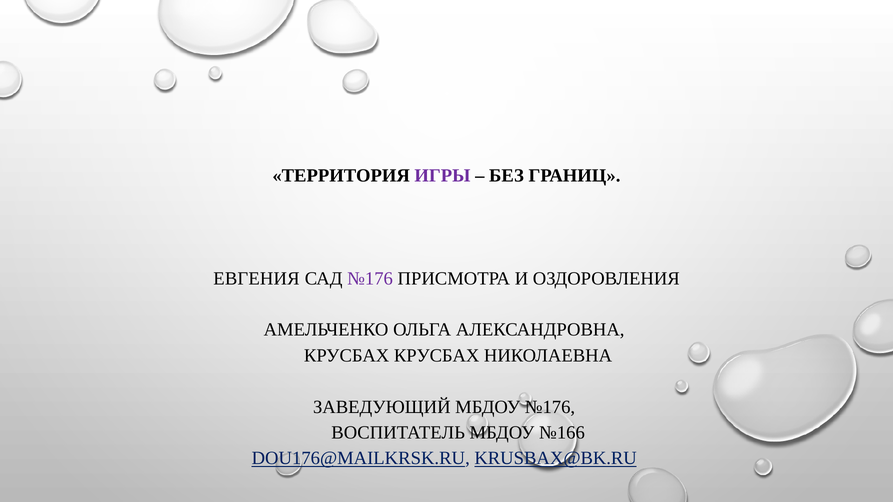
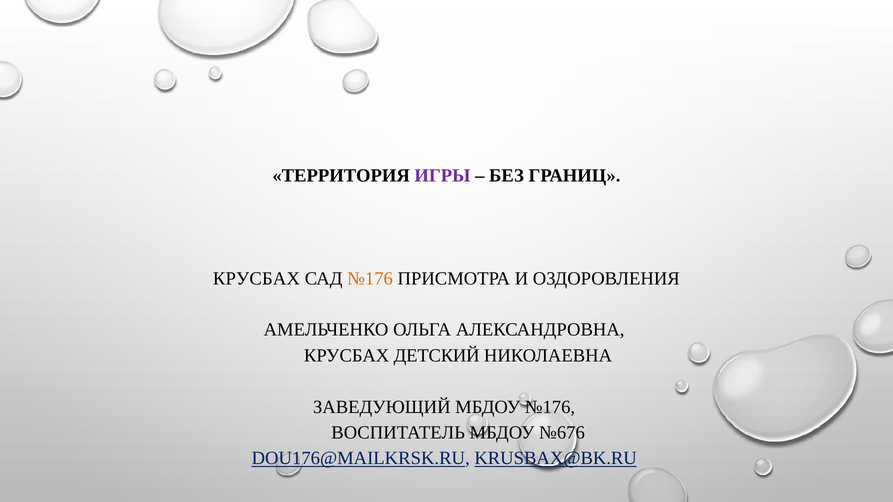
ЕВГЕНИЯ: ЕВГЕНИЯ -> КРУСБАХ (256, 279)
№176 colour: purple -> orange (370, 279)
КРУСБАХ КРУСБАХ: КРУСБАХ -> ДЕТСКИЙ (437, 356)
№166: №166 -> №676 (562, 433)
